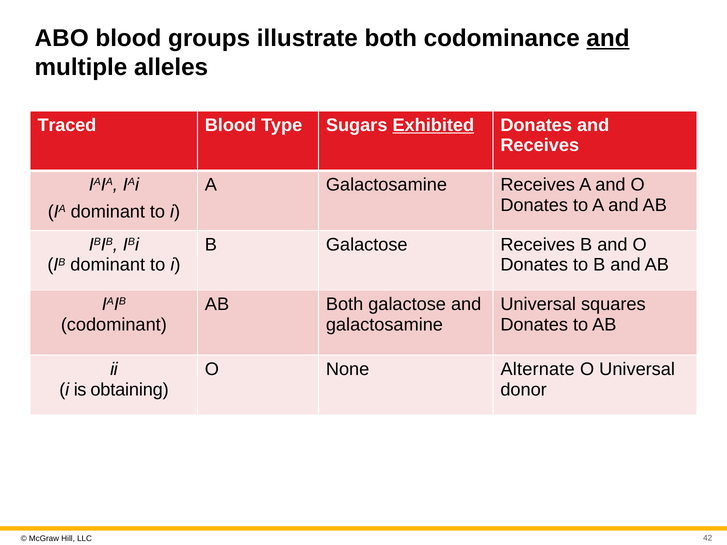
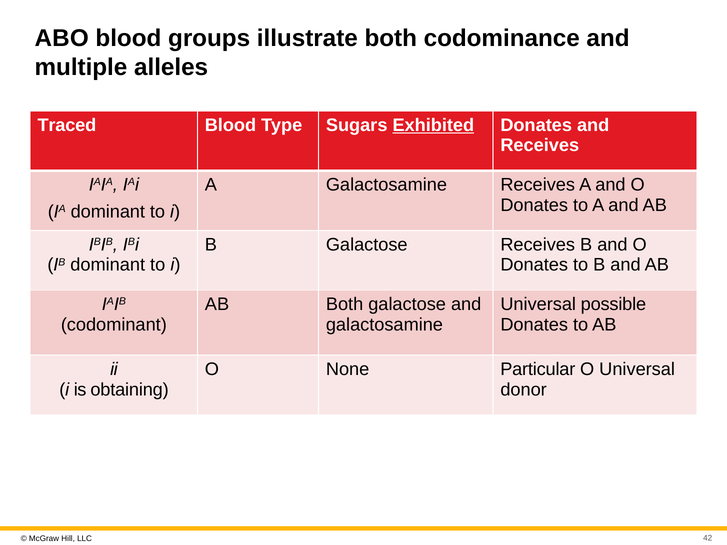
and underline: present -> none (608, 38)
squares: squares -> possible (613, 304)
Alternate: Alternate -> Particular (538, 369)
